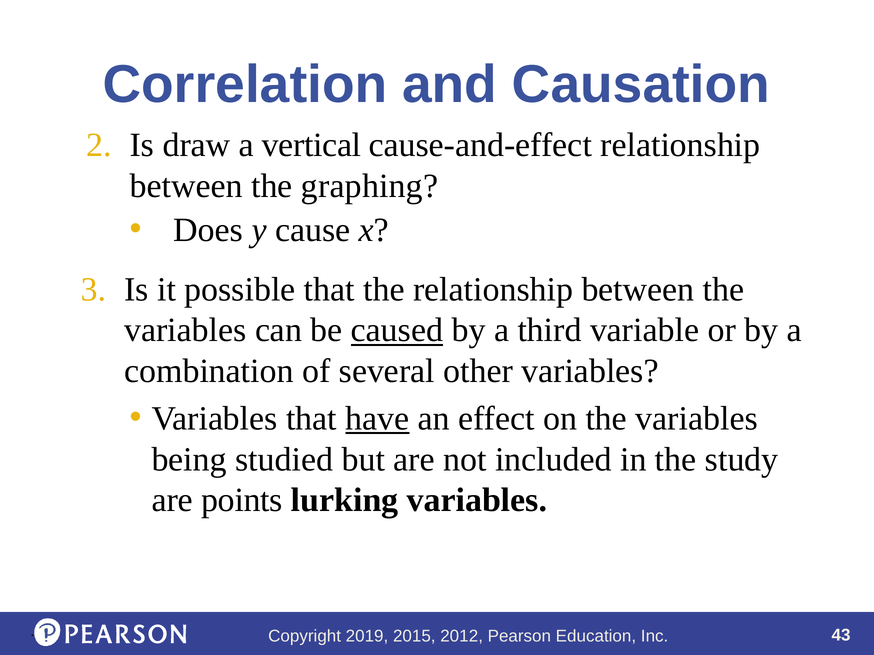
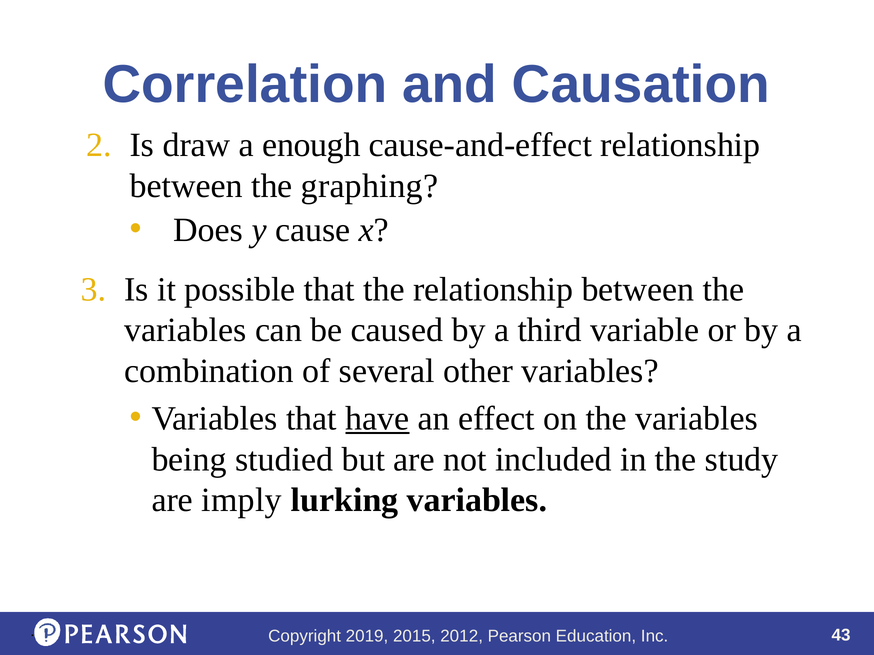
vertical: vertical -> enough (311, 145)
caused underline: present -> none (397, 330)
points: points -> imply (242, 501)
